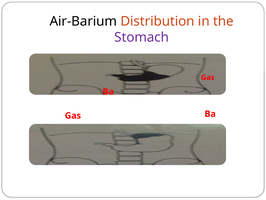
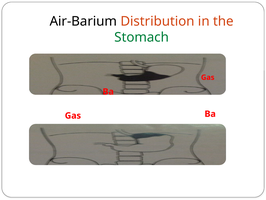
Stomach colour: purple -> green (142, 37)
